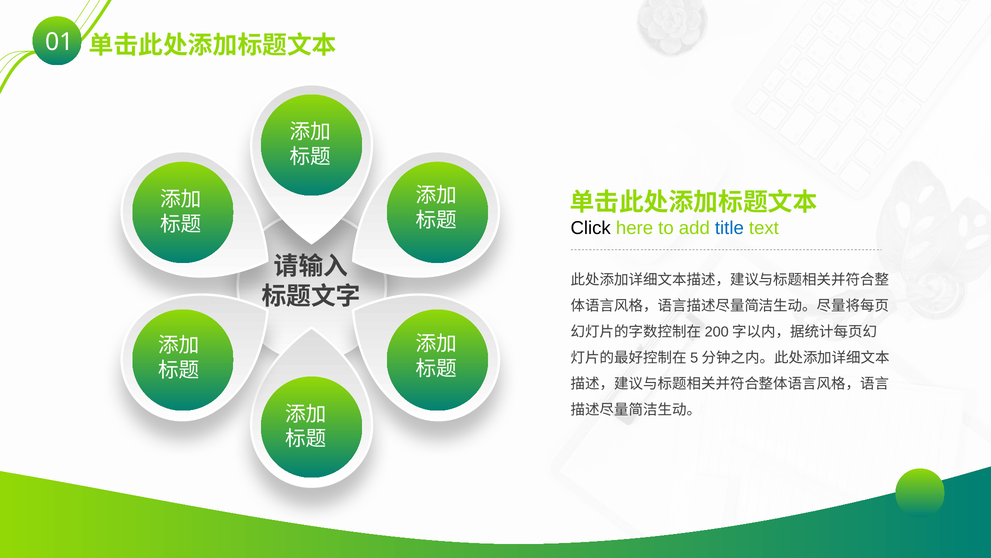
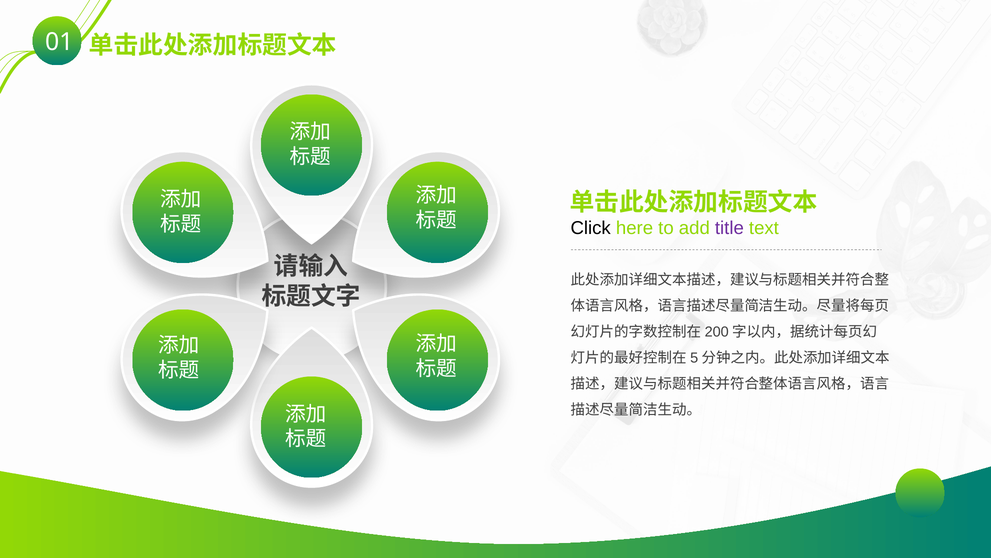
title colour: blue -> purple (729, 228)
